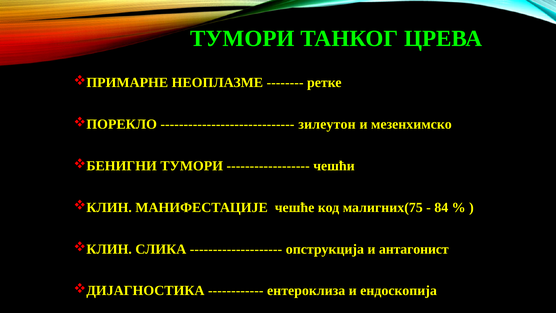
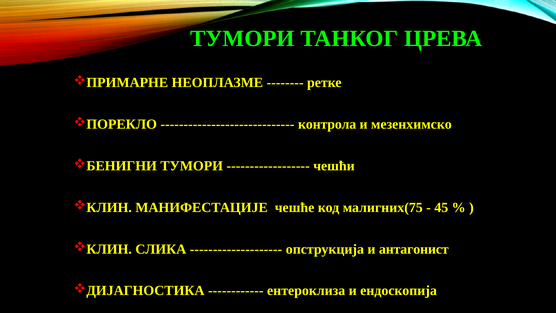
зилеутон: зилеутон -> контрола (327, 124)
84: 84 -> 45 (441, 207)
